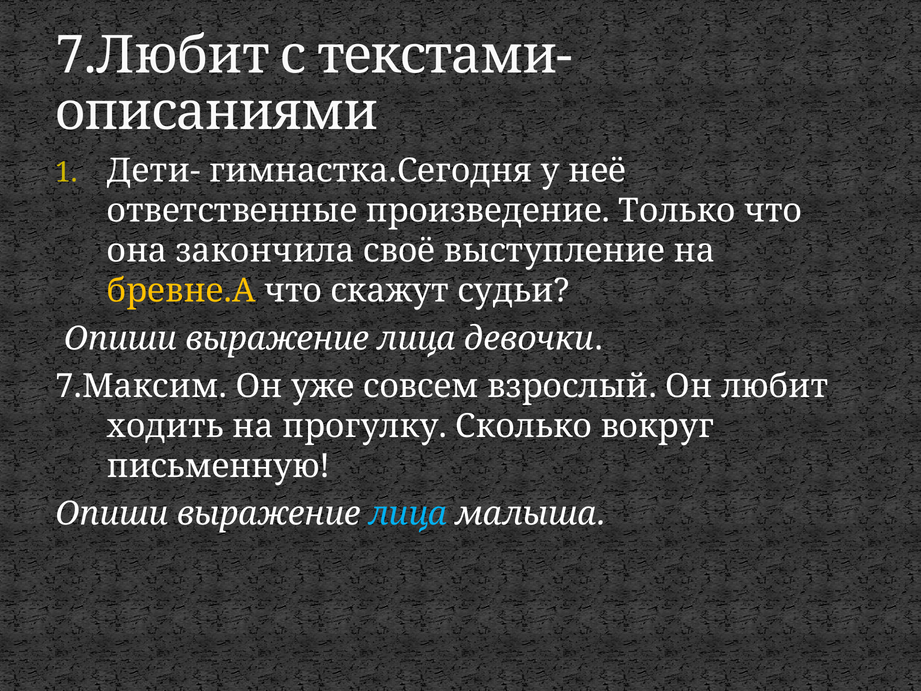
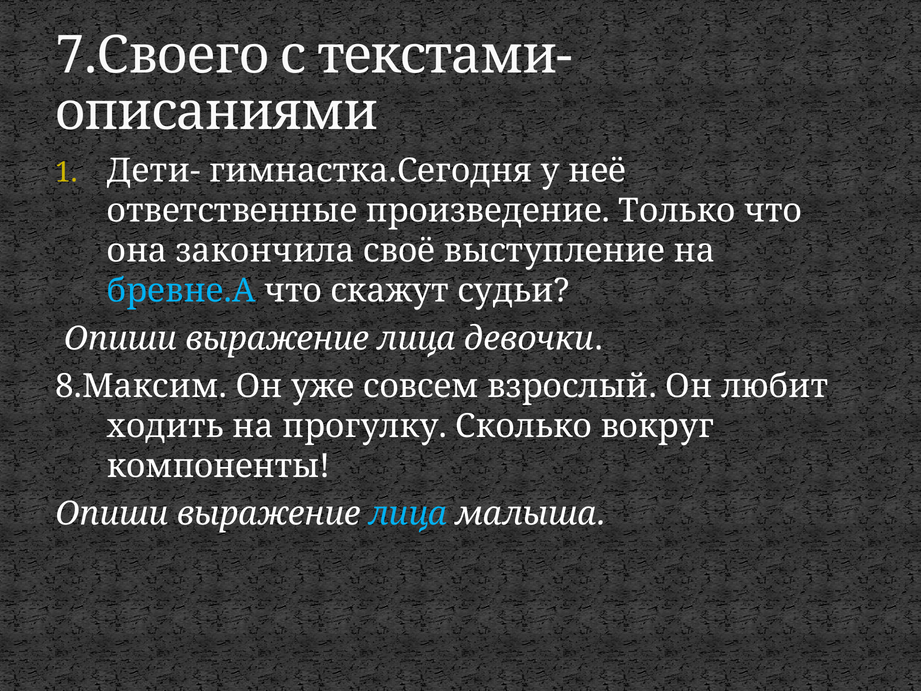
7.Любит: 7.Любит -> 7.Своего (162, 55)
бревне.А colour: yellow -> light blue (181, 291)
7.Максим: 7.Максим -> 8.Максим (141, 386)
письменную: письменную -> компоненты (219, 466)
